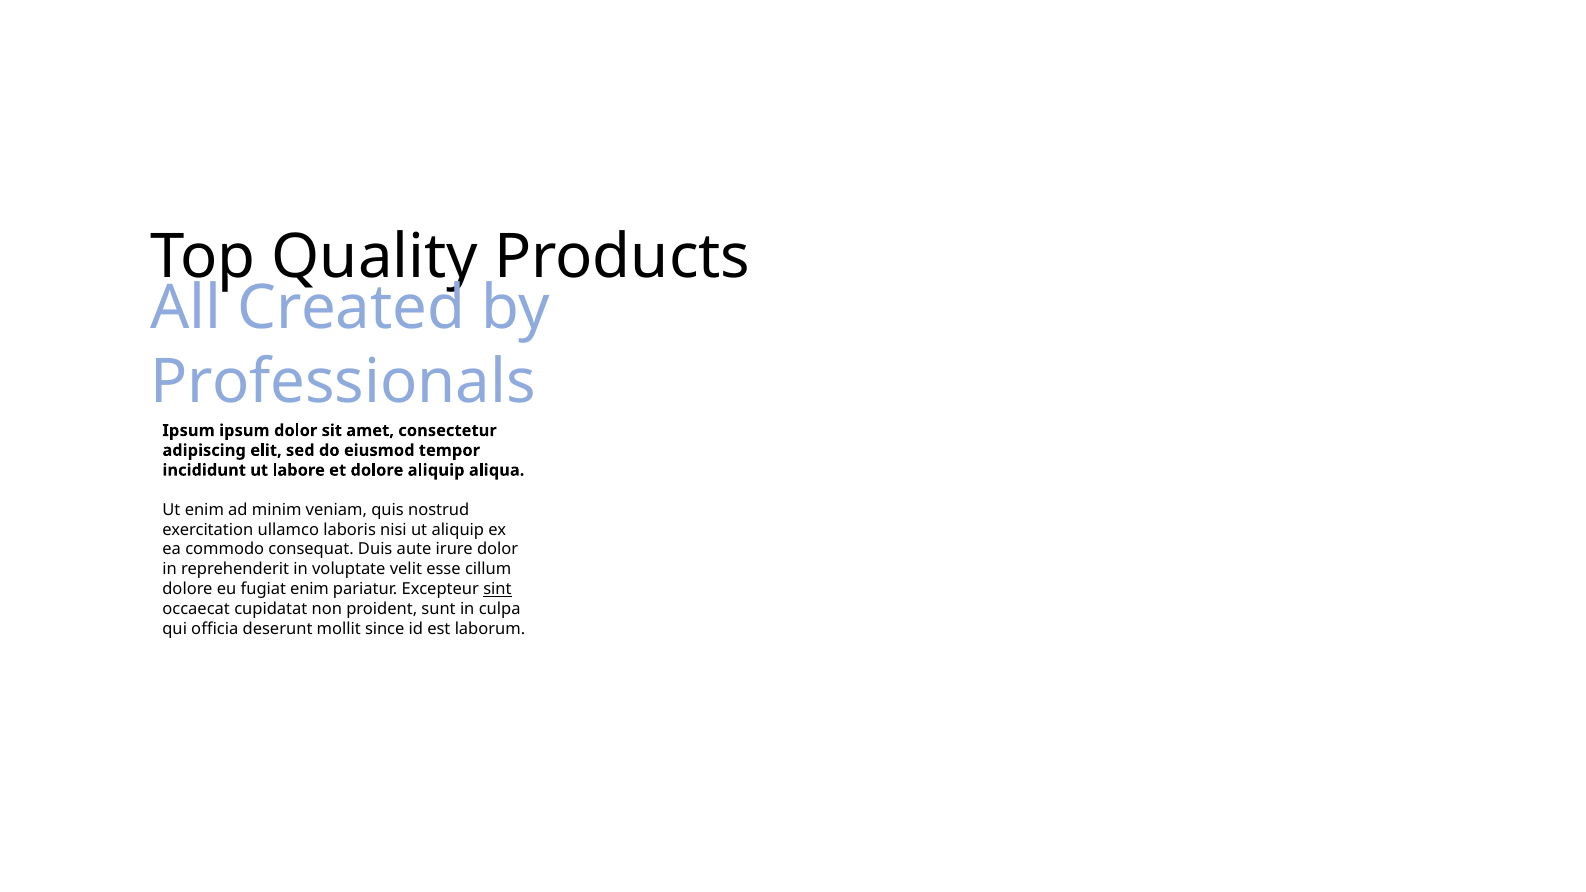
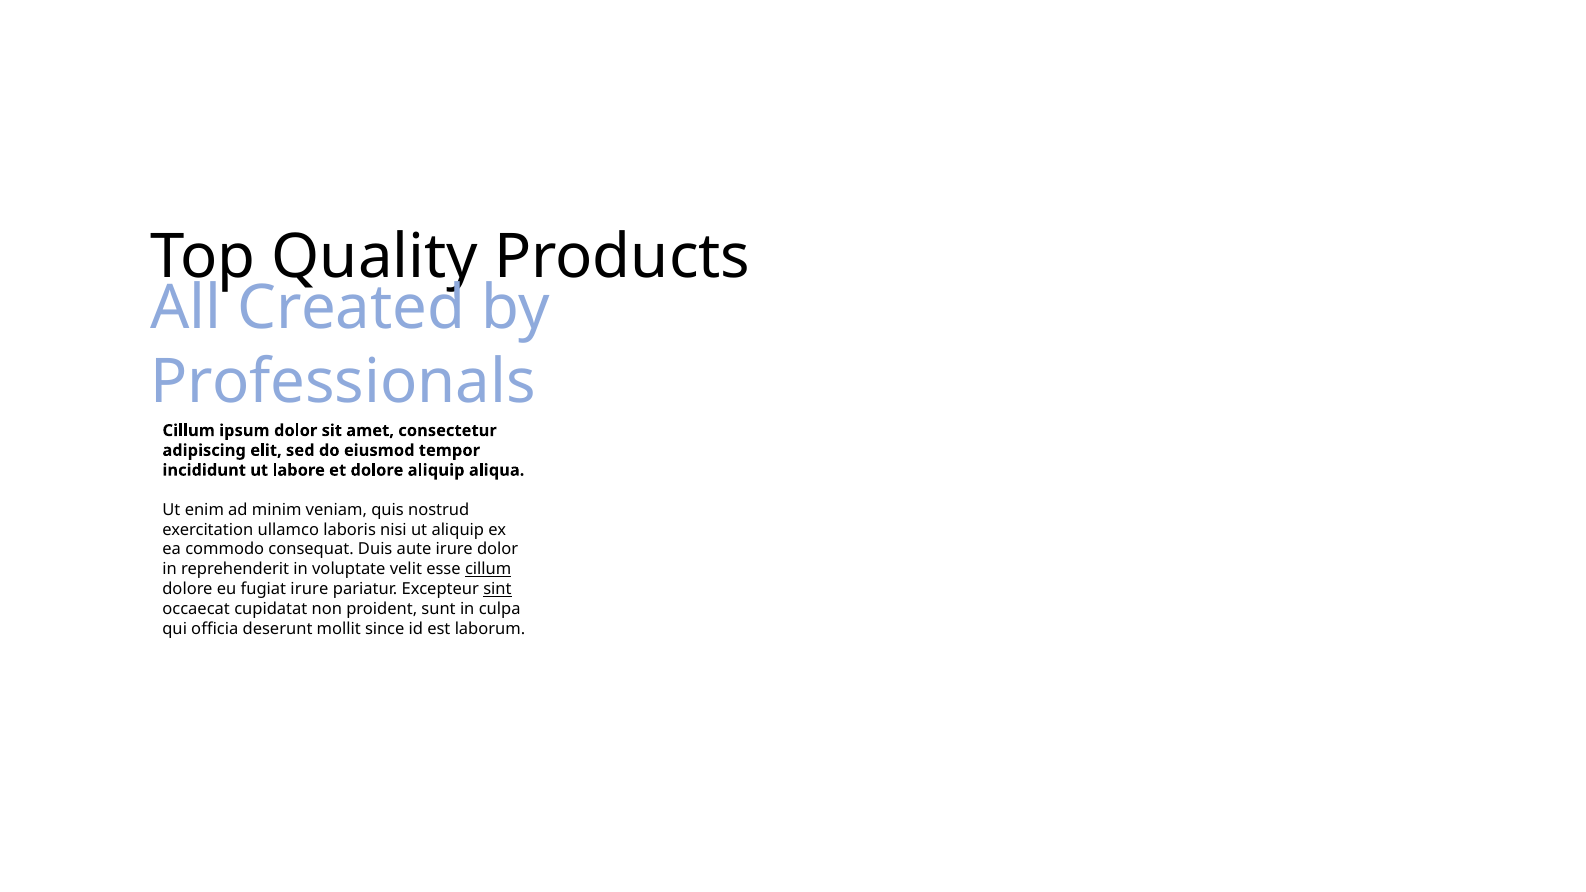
Ipsum: Ipsum -> Cillum (189, 431)
cillum underline: none -> present (488, 569)
fugiat enim: enim -> irure (309, 589)
